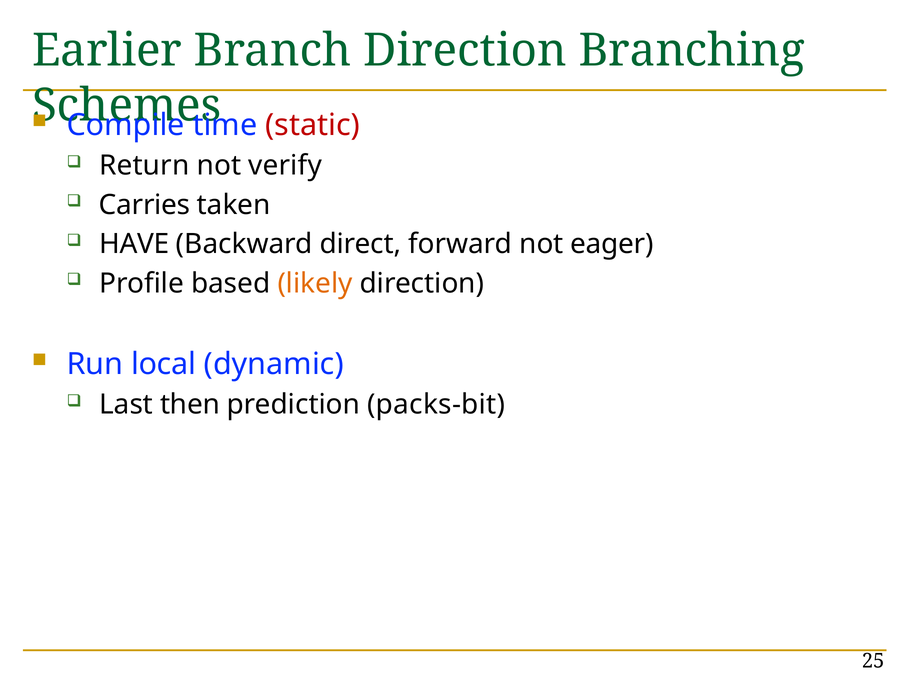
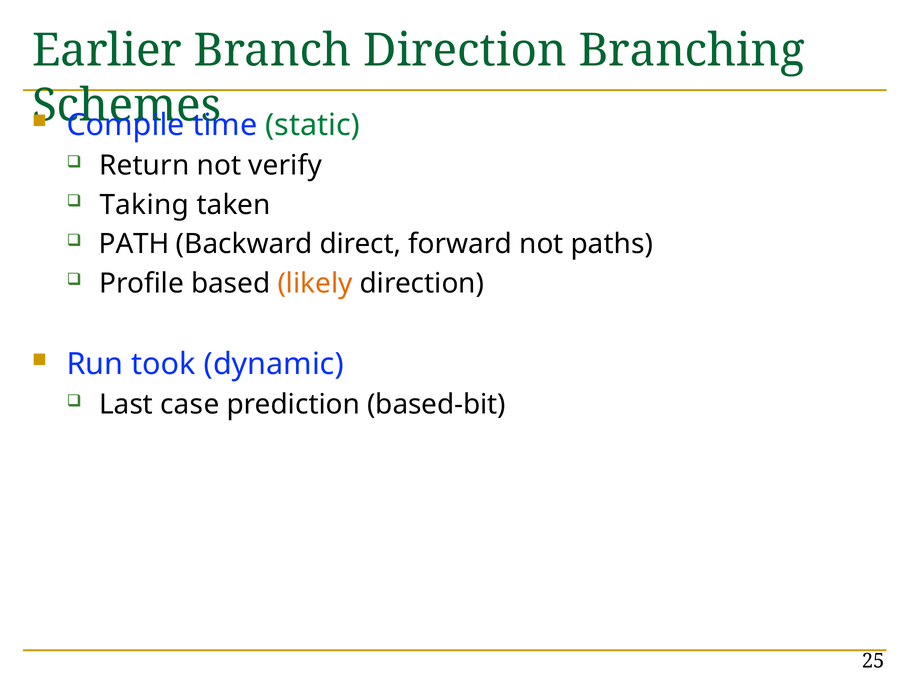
static colour: red -> green (313, 125)
Carries: Carries -> Taking (144, 205)
HAVE: HAVE -> PATH (134, 244)
eager: eager -> paths (612, 244)
local: local -> took (163, 364)
then: then -> case (190, 404)
packs-bit: packs-bit -> based-bit (436, 404)
